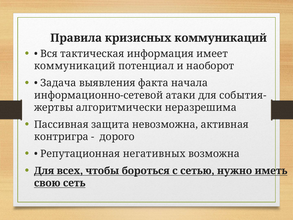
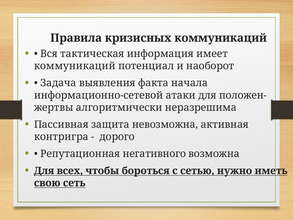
события-: события- -> положен- (243, 95)
негативных: негативных -> негативного (154, 154)
